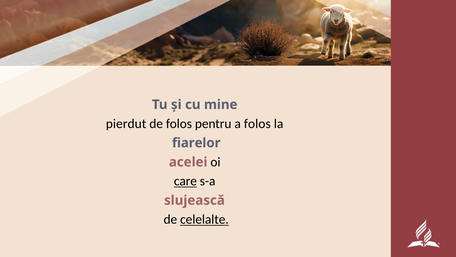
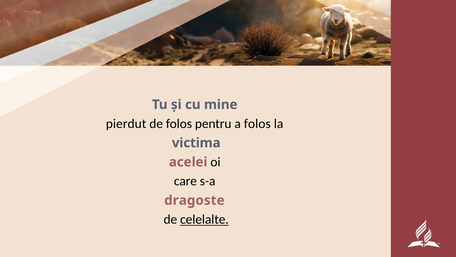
fiarelor: fiarelor -> victima (196, 143)
care underline: present -> none (185, 181)
slujească: slujească -> dragoste (194, 200)
